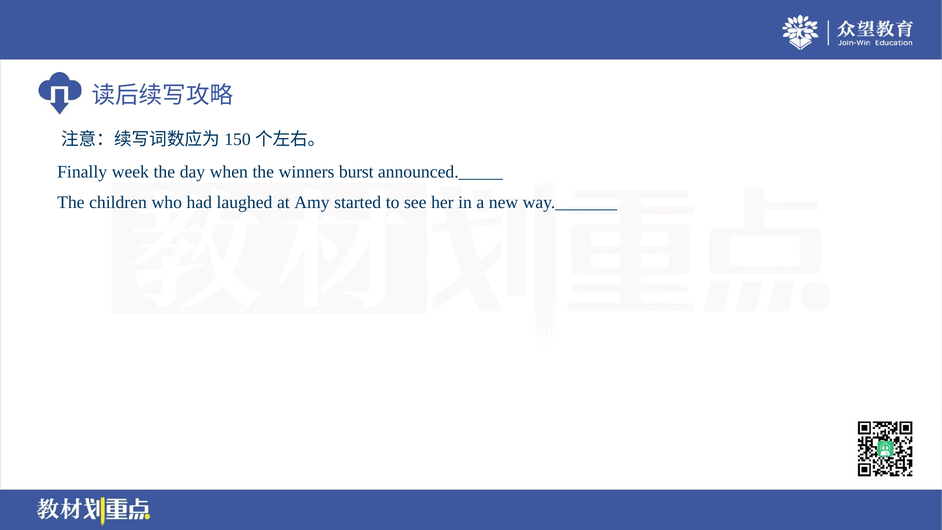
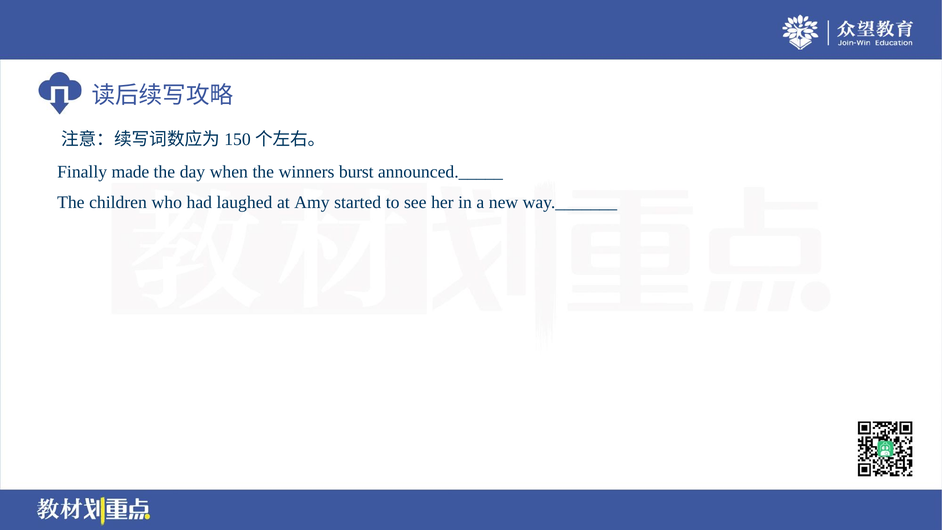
week: week -> made (130, 172)
